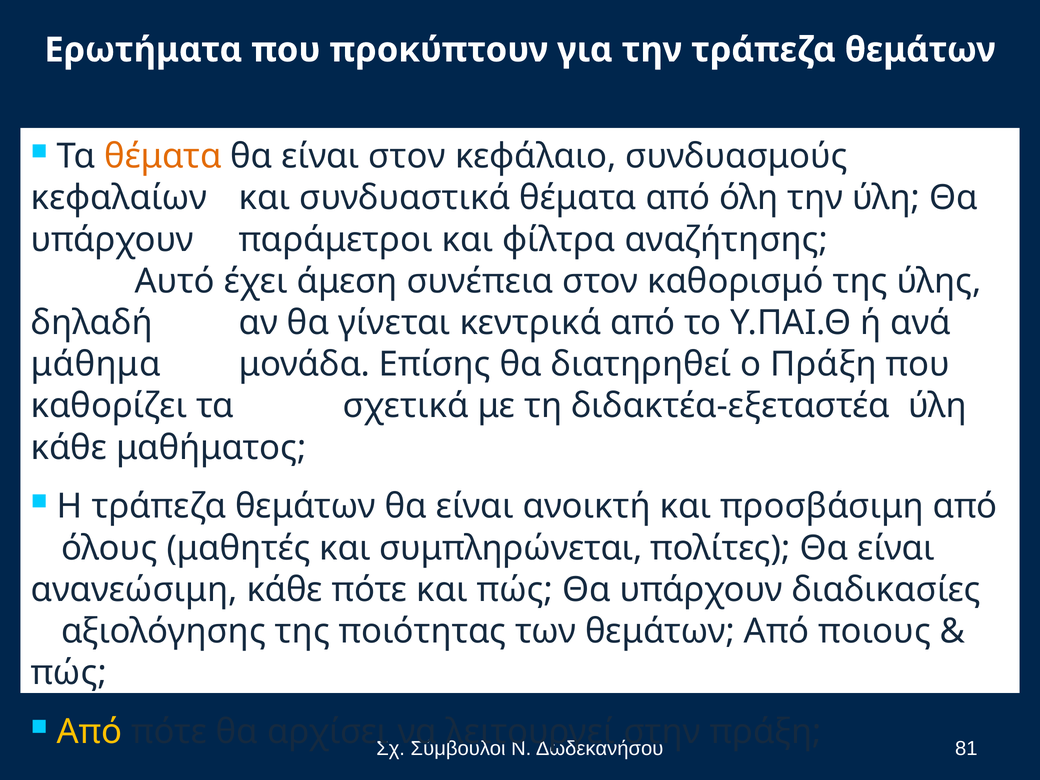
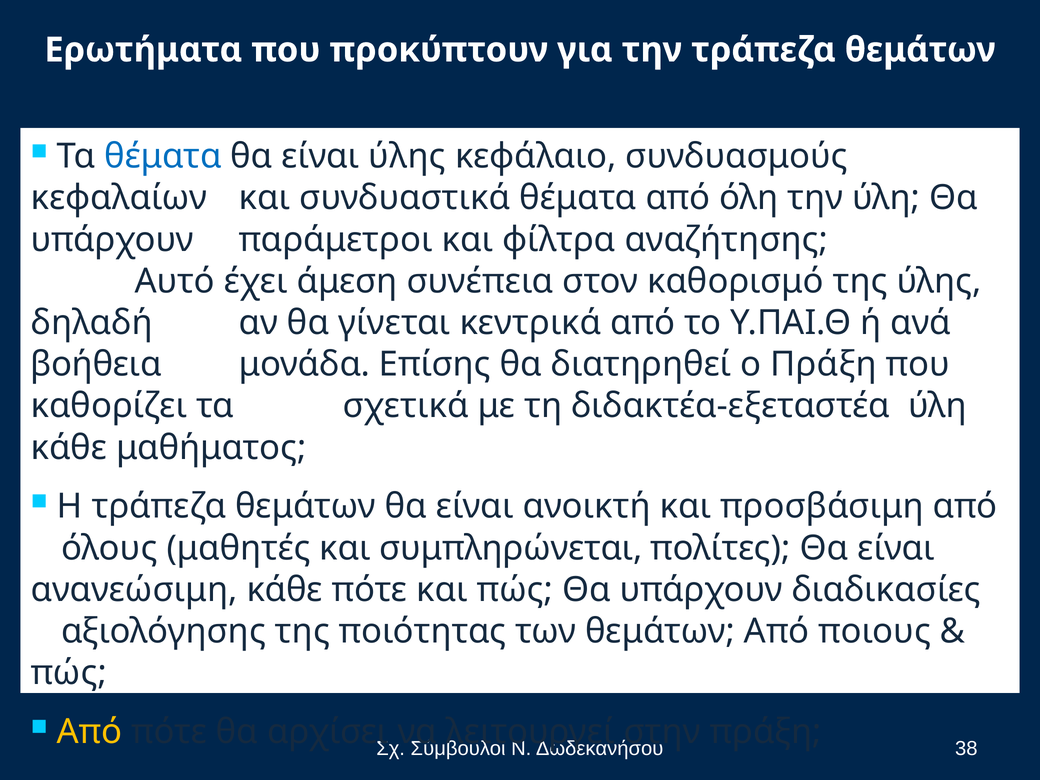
θέματα colour: orange -> blue (163, 156)
είναι στον: στον -> ύλης (407, 156)
μάθημα: μάθημα -> βοήθεια (96, 364)
81: 81 -> 38 (966, 749)
